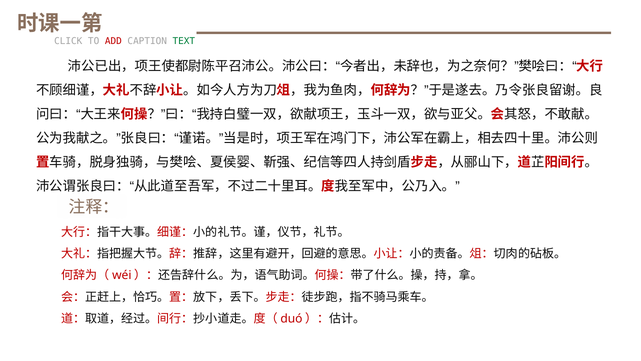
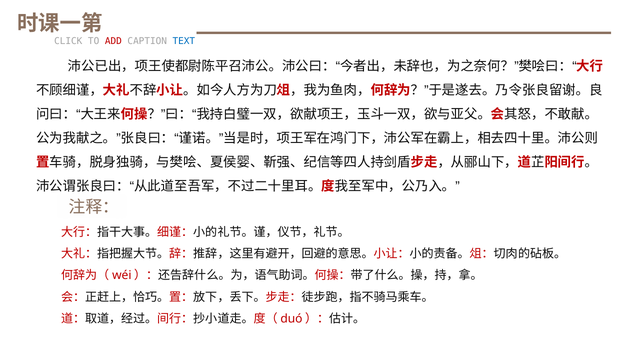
TEXT colour: green -> blue (184, 41)
